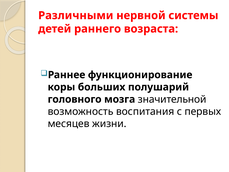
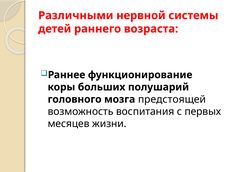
значительной: значительной -> предстоящей (172, 99)
